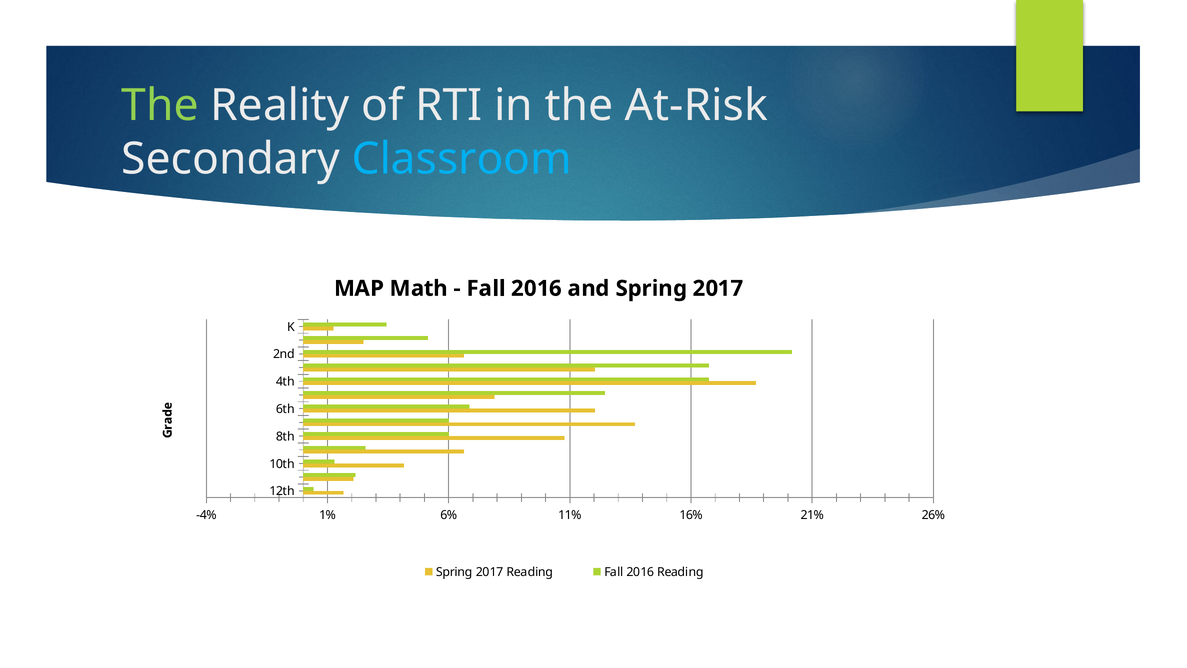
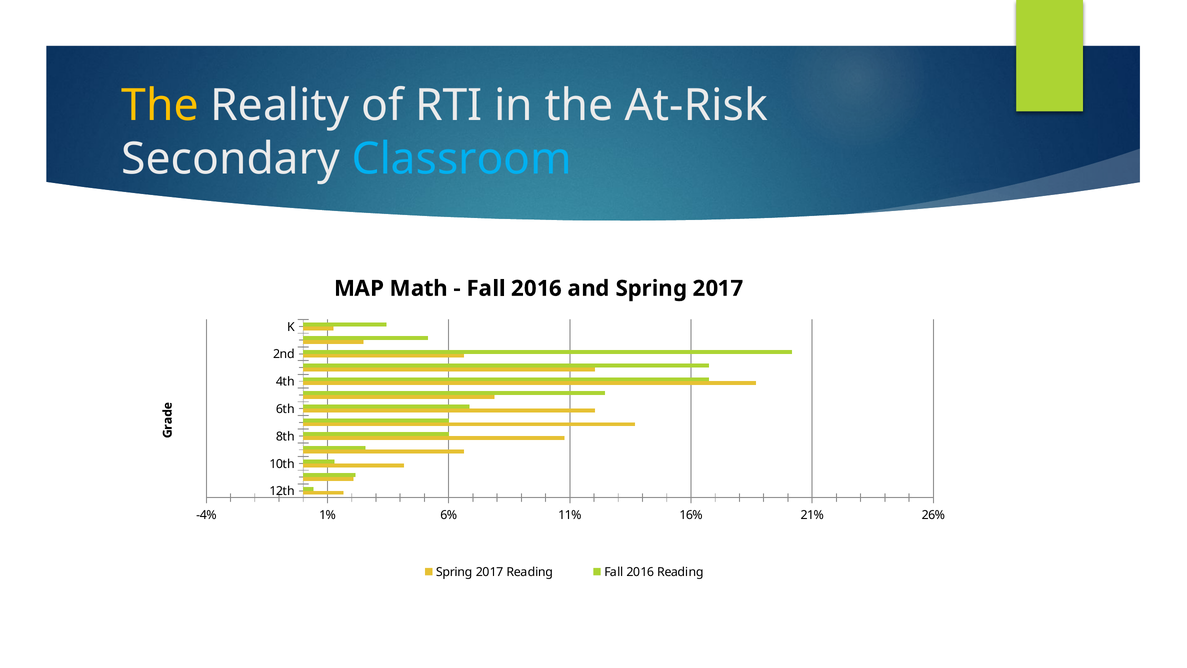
The colour: light green -> yellow (160, 106)
